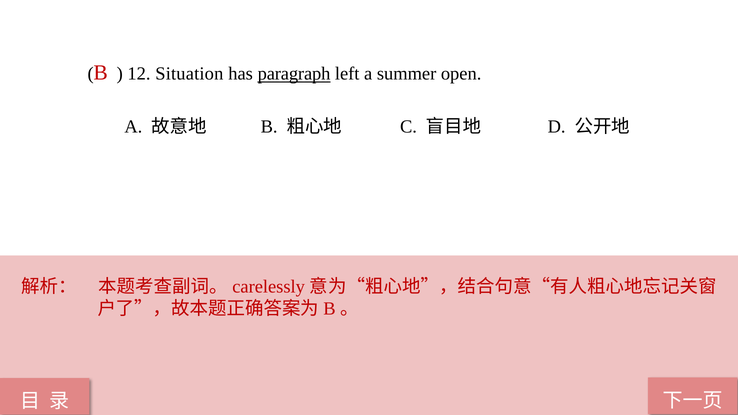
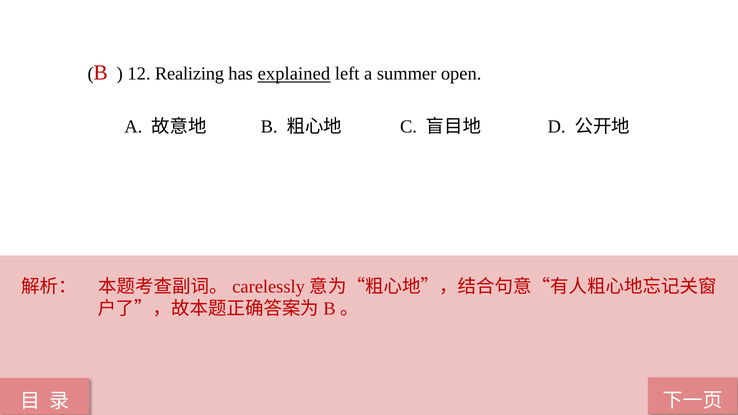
Situation: Situation -> Realizing (190, 74)
paragraph: paragraph -> explained (294, 74)
